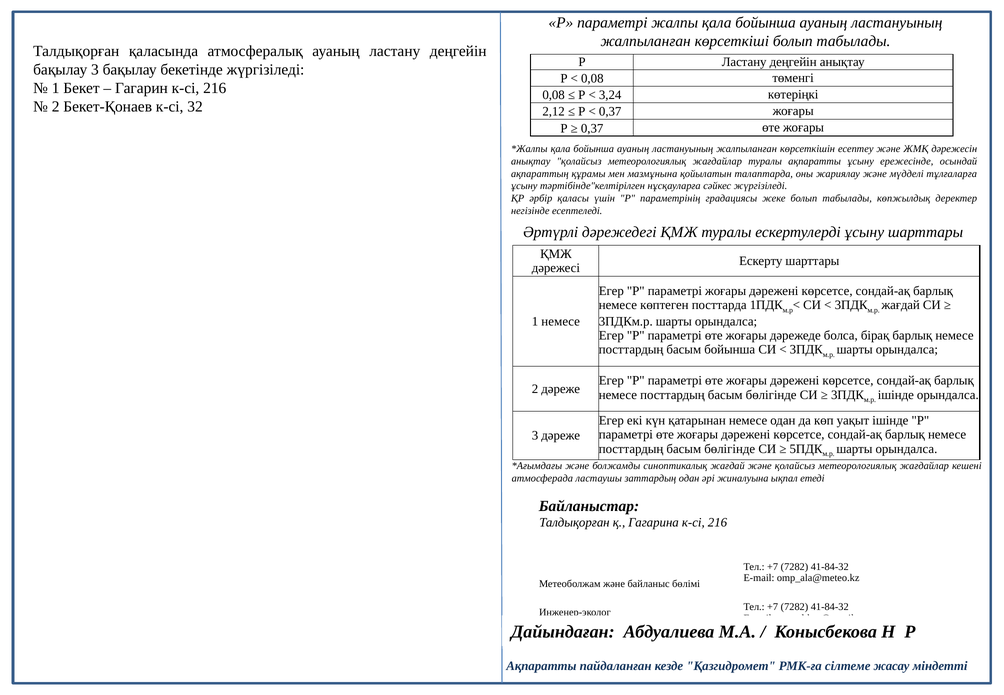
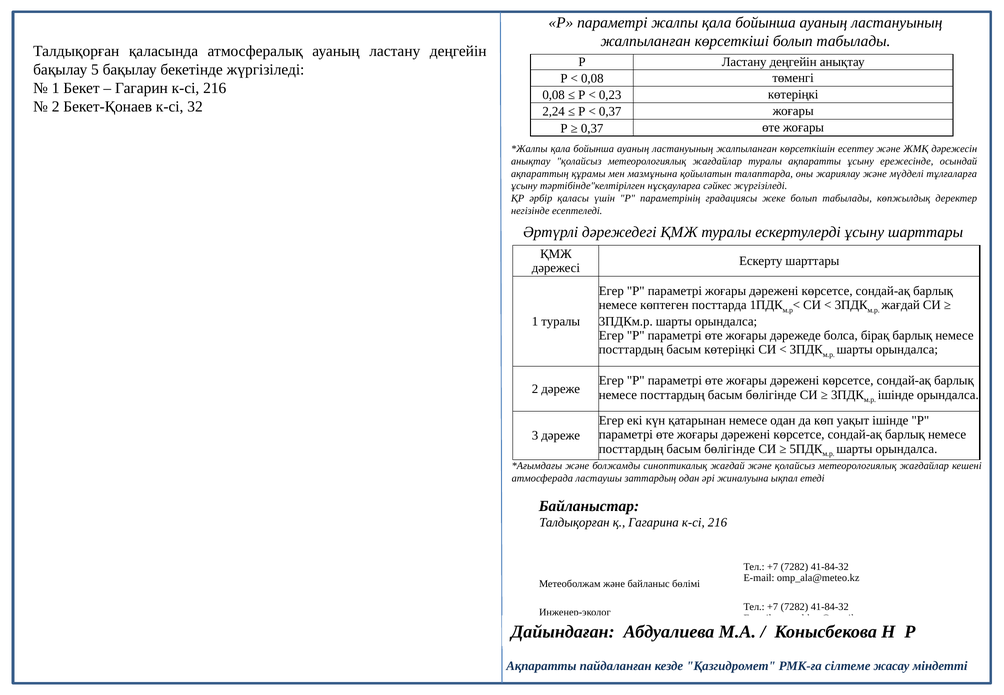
бақылау 3: 3 -> 5 (95, 70)
3,24: 3,24 -> 0,23 (610, 95)
2,12: 2,12 -> 2,24 (554, 112)
1 немесе: немесе -> туралы (561, 321)
басым бойынша: бойынша -> көтеріңкі (730, 350)
